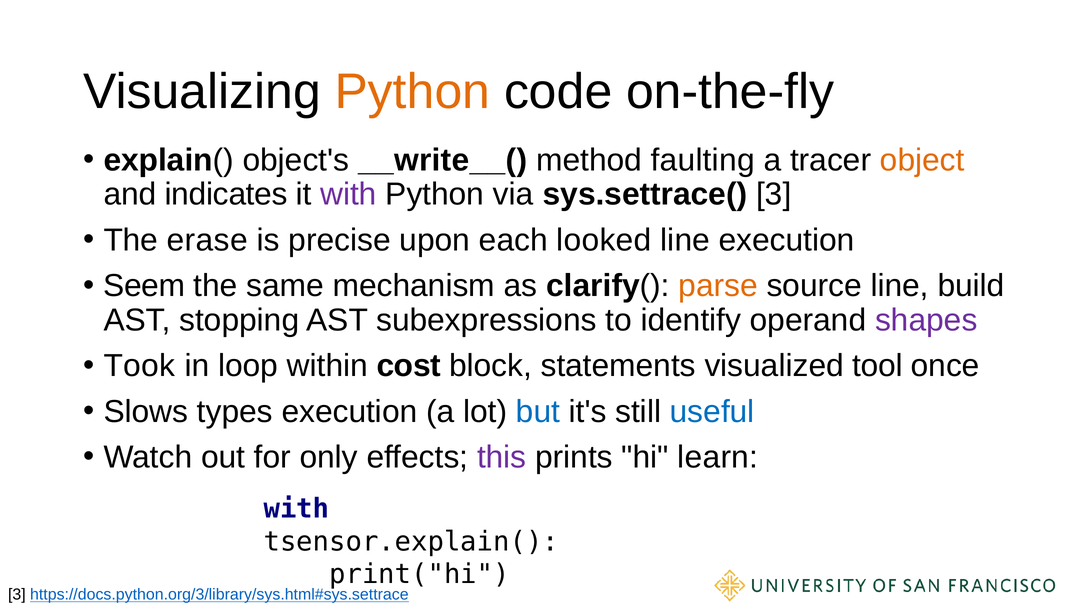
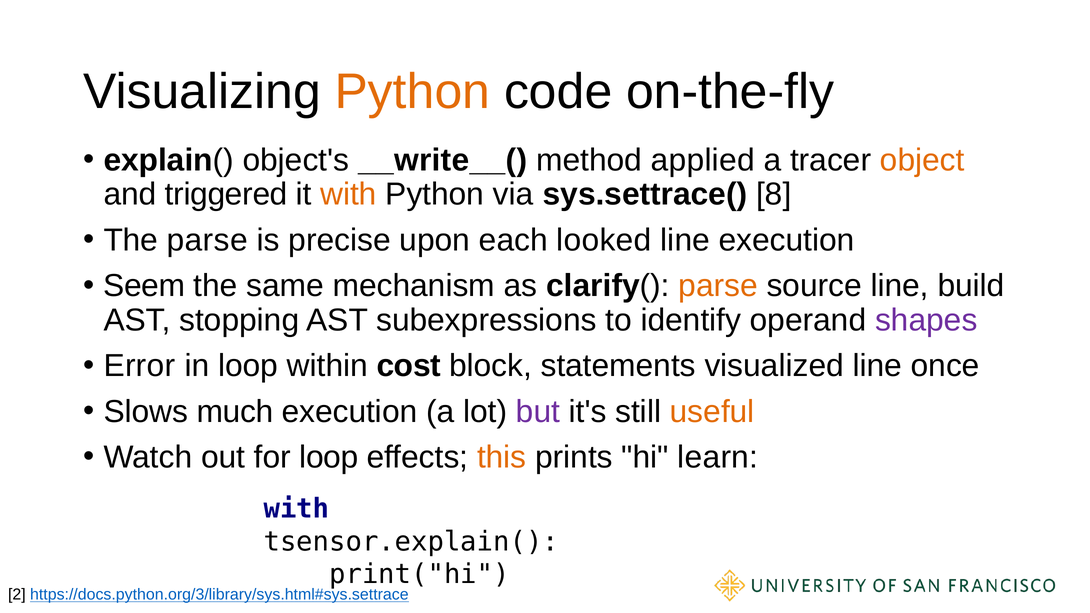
faulting: faulting -> applied (703, 160)
indicates: indicates -> triggered (226, 194)
with colour: purple -> orange (348, 194)
sys.settrace( 3: 3 -> 8 (774, 194)
The erase: erase -> parse (207, 240)
Took: Took -> Error (140, 366)
visualized tool: tool -> line (877, 366)
types: types -> much (235, 412)
but colour: blue -> purple (538, 412)
useful colour: blue -> orange (712, 412)
for only: only -> loop (329, 457)
this colour: purple -> orange (502, 457)
3: 3 -> 2 (17, 595)
